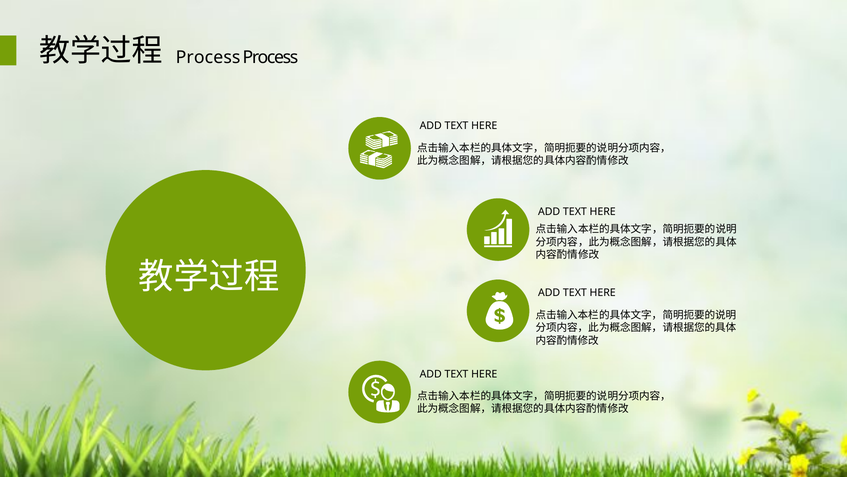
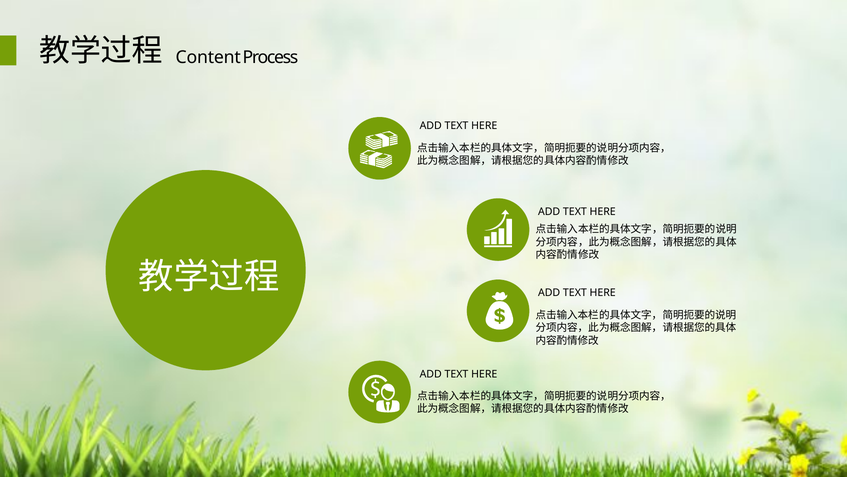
Process: Process -> Content (208, 57)
